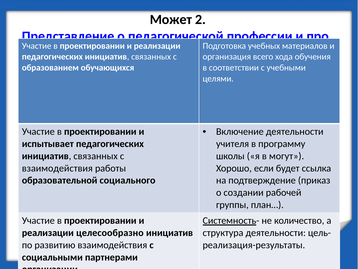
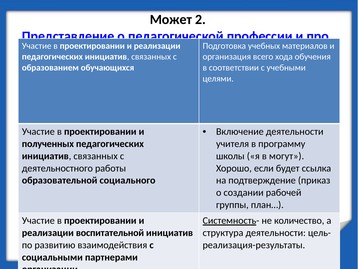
испытывает: испытывает -> полученных (48, 144)
взаимодействия: взаимодействия -> деятельностного (57, 168)
целесообразно: целесообразно -> воспитательной (110, 232)
